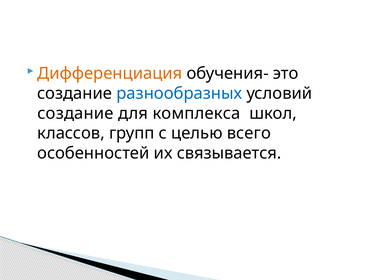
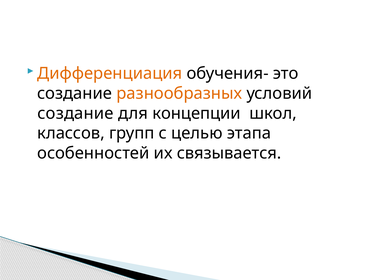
разнообразных colour: blue -> orange (179, 93)
комплекса: комплекса -> концепции (197, 113)
всего: всего -> этапа (249, 133)
